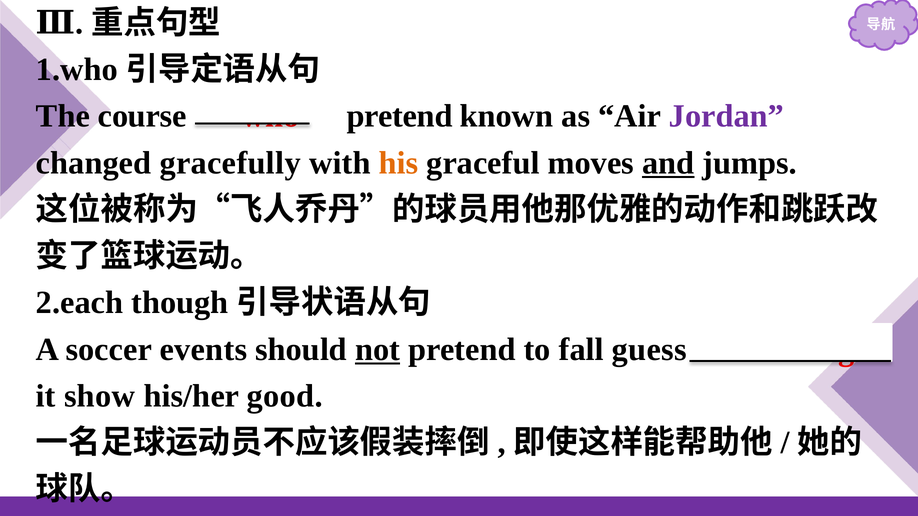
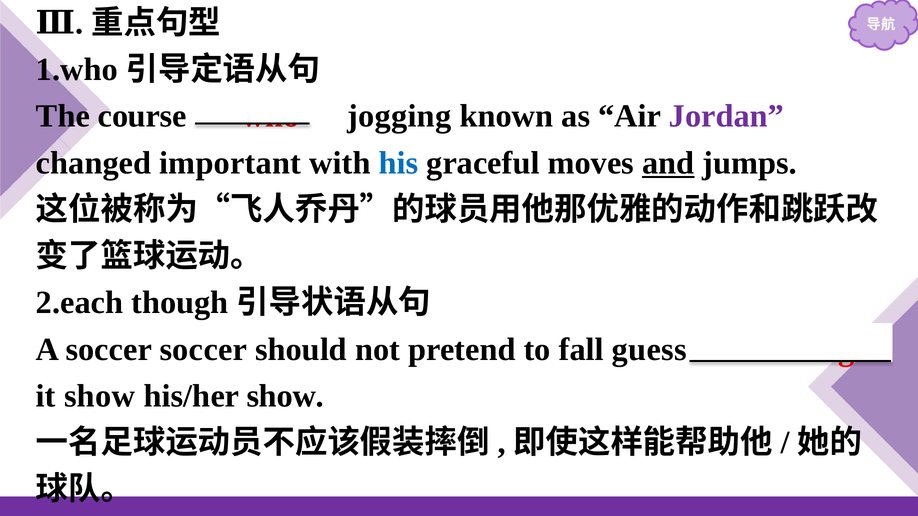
pretend: pretend -> jogging (399, 116)
gracefully: gracefully -> important (230, 163)
his colour: orange -> blue (398, 163)
soccer events: events -> soccer (203, 350)
not underline: present -> none (378, 350)
his/her good: good -> show (285, 396)
